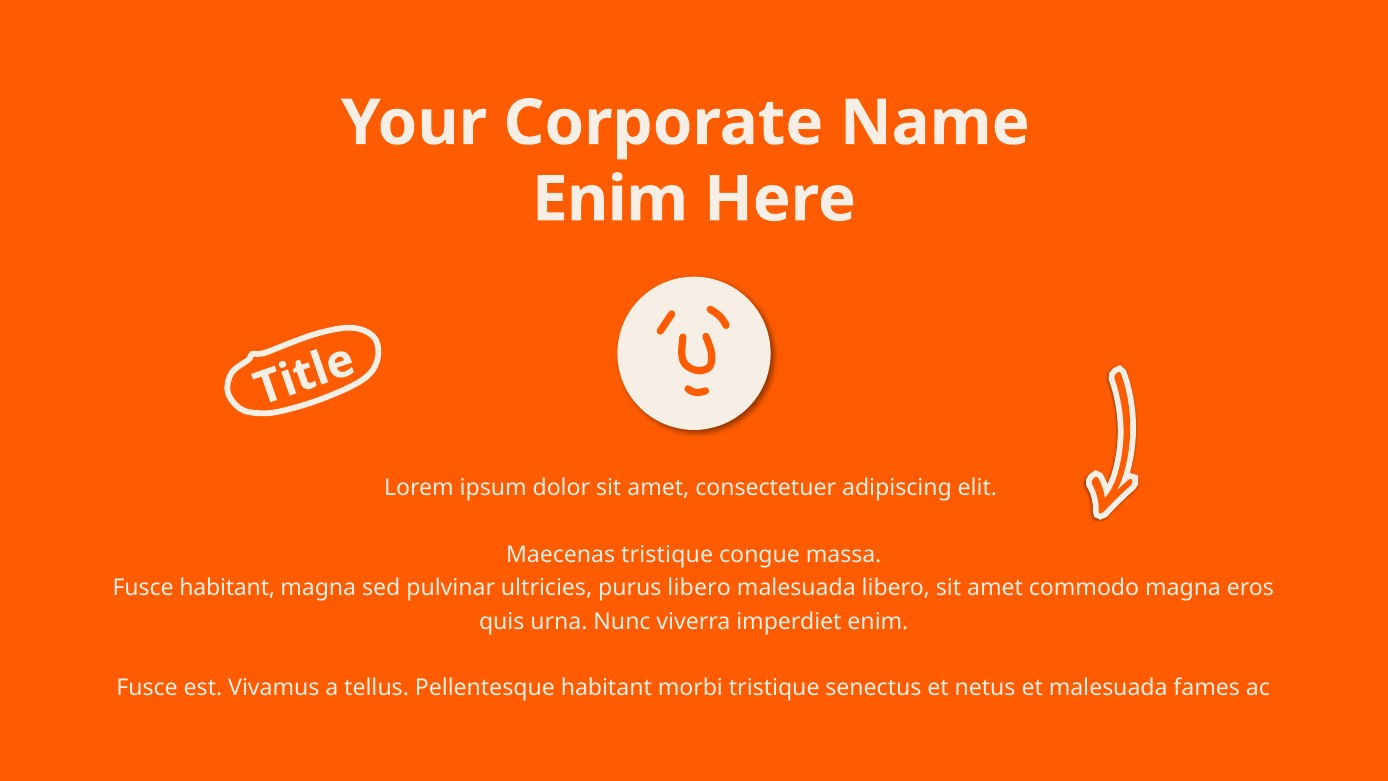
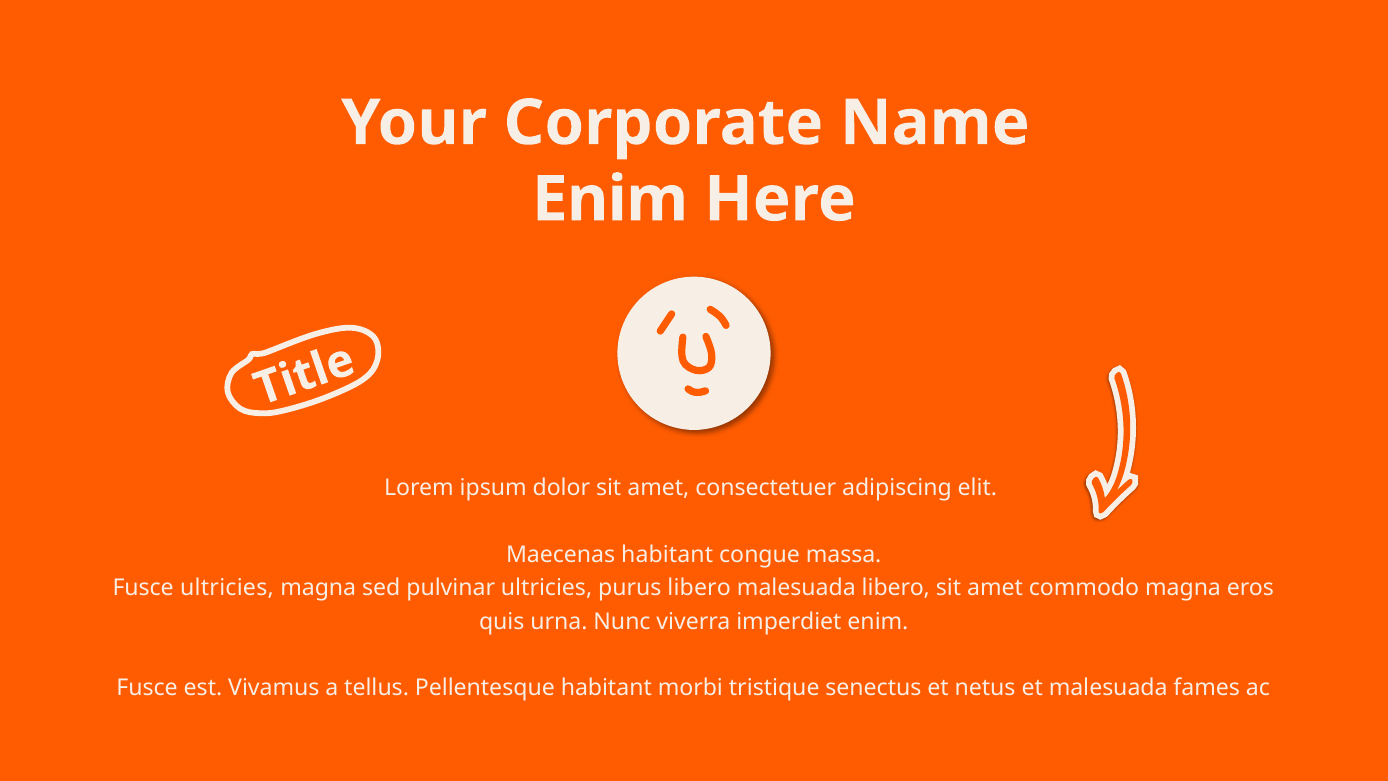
Maecenas tristique: tristique -> habitant (667, 555)
Fusce habitant: habitant -> ultricies (227, 588)
